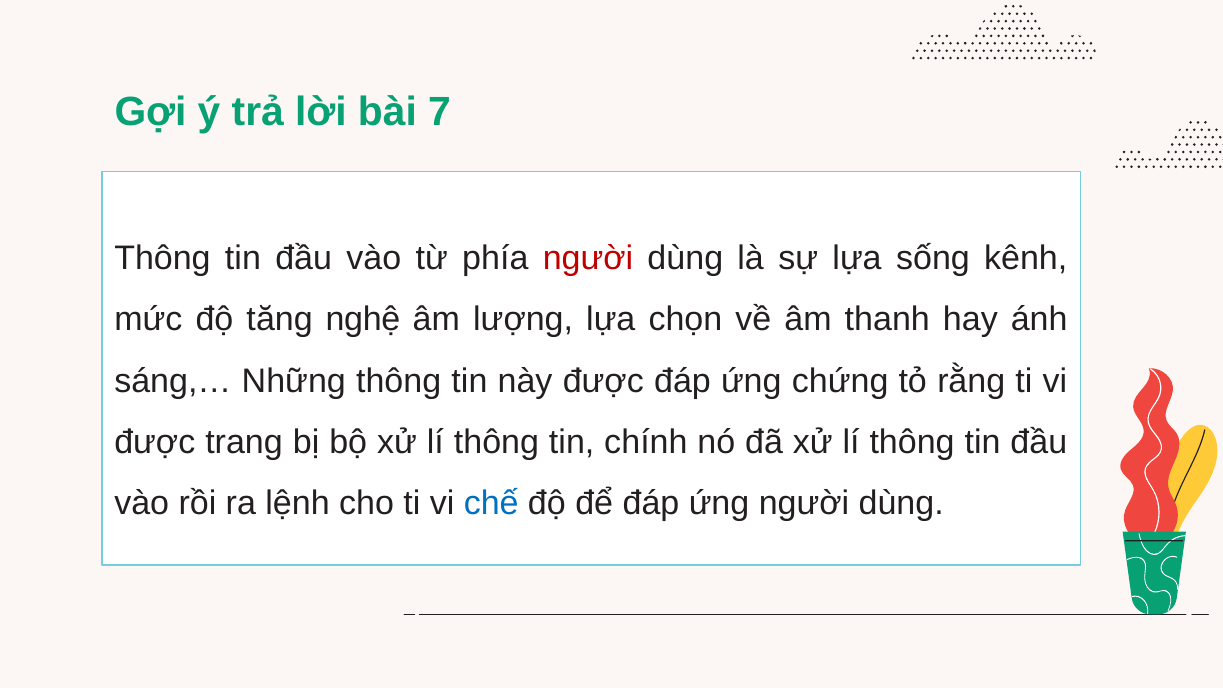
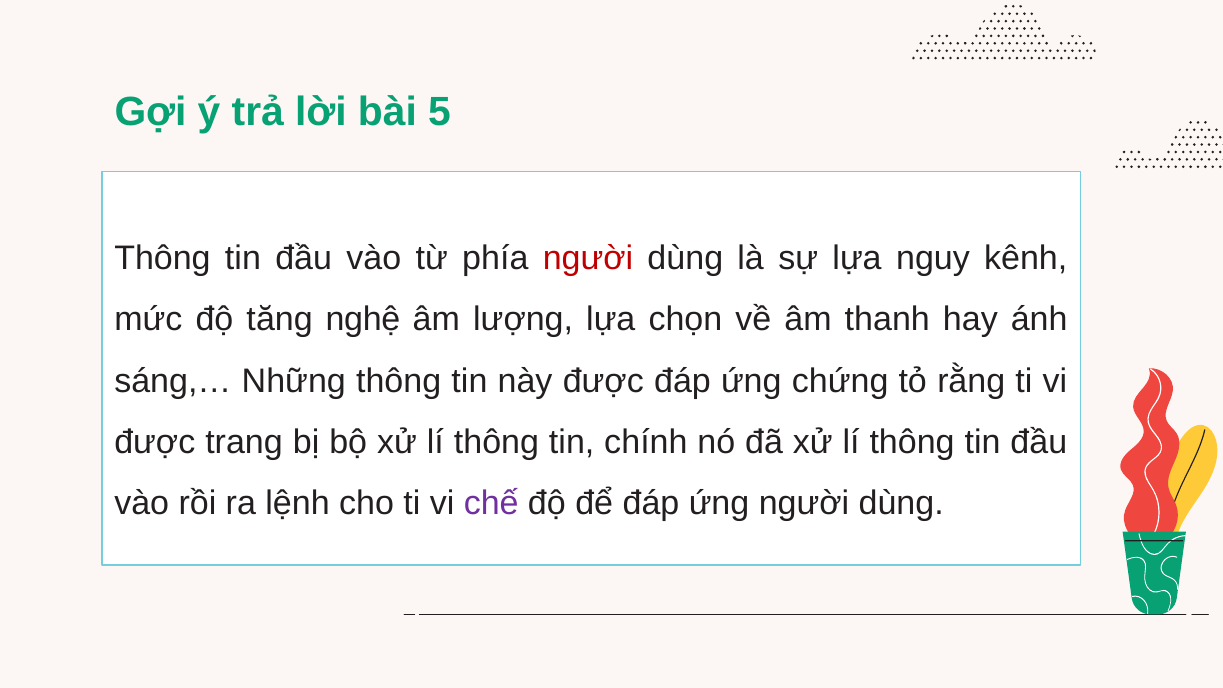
7: 7 -> 5 (440, 112)
sống: sống -> nguy (933, 258)
chế colour: blue -> purple (491, 503)
